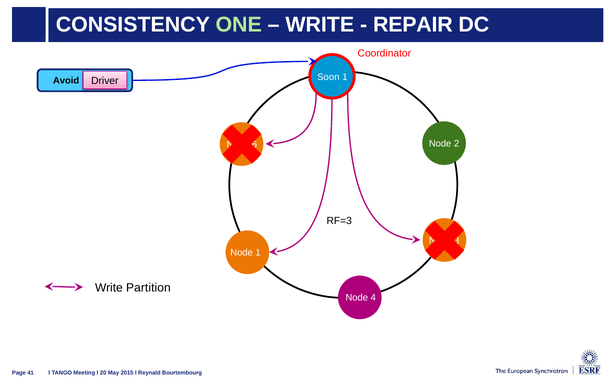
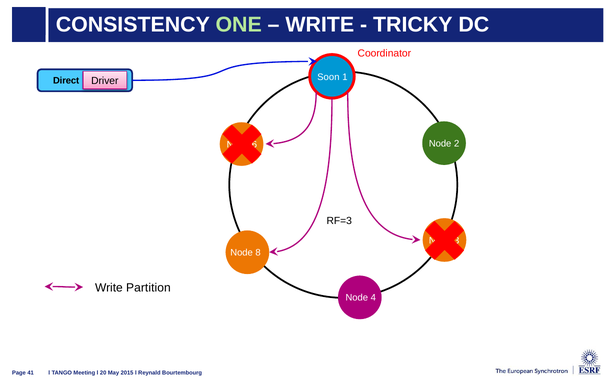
REPAIR: REPAIR -> TRICKY (413, 25)
Avoid: Avoid -> Direct (66, 81)
Node 1: 1 -> 8 (258, 253)
